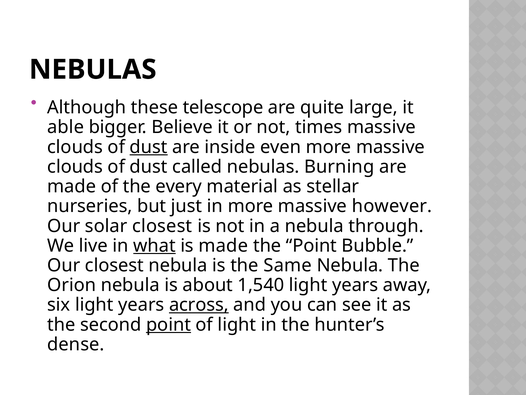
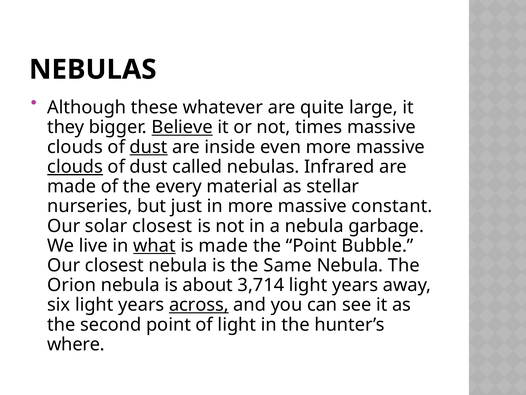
telescope: telescope -> whatever (223, 107)
able: able -> they (66, 127)
Believe underline: none -> present (182, 127)
clouds underline: none -> present (75, 167)
Burning: Burning -> Infrared (339, 167)
however: however -> constant (392, 206)
through: through -> garbage (386, 226)
1,540: 1,540 -> 3,714 (261, 285)
point underline: present -> none (169, 324)
dense: dense -> where (76, 344)
